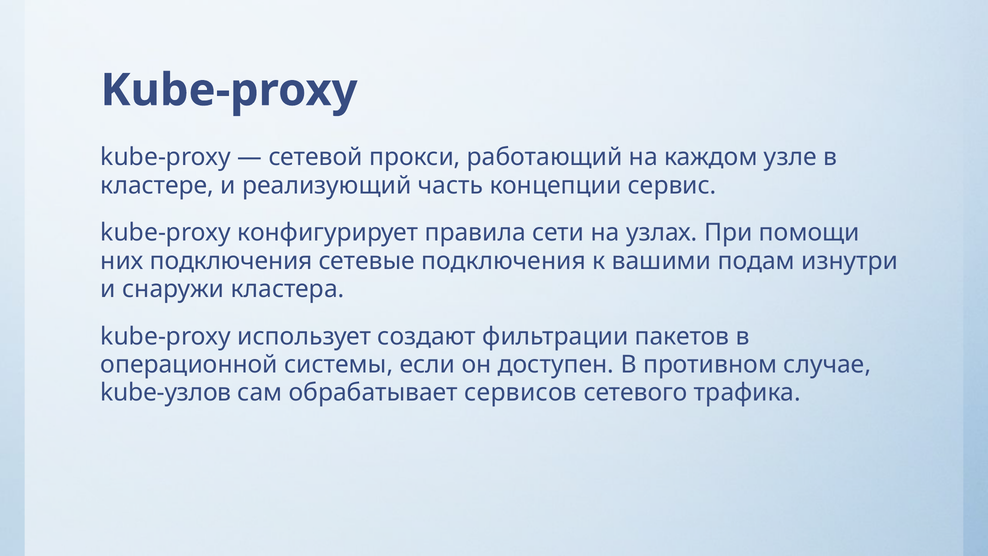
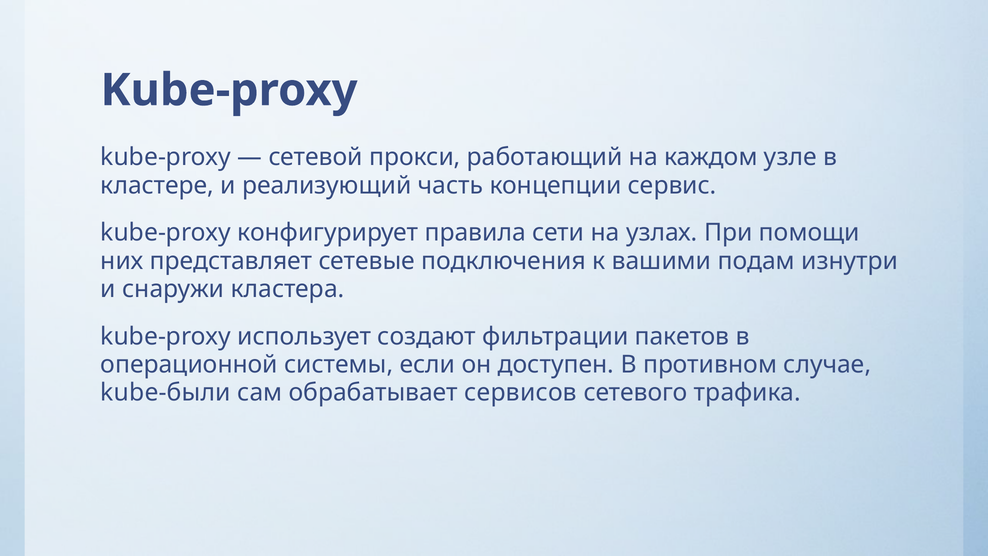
них подключения: подключения -> представляет (231, 261)
kube-узлов: kube-узлов -> kube-были (166, 393)
